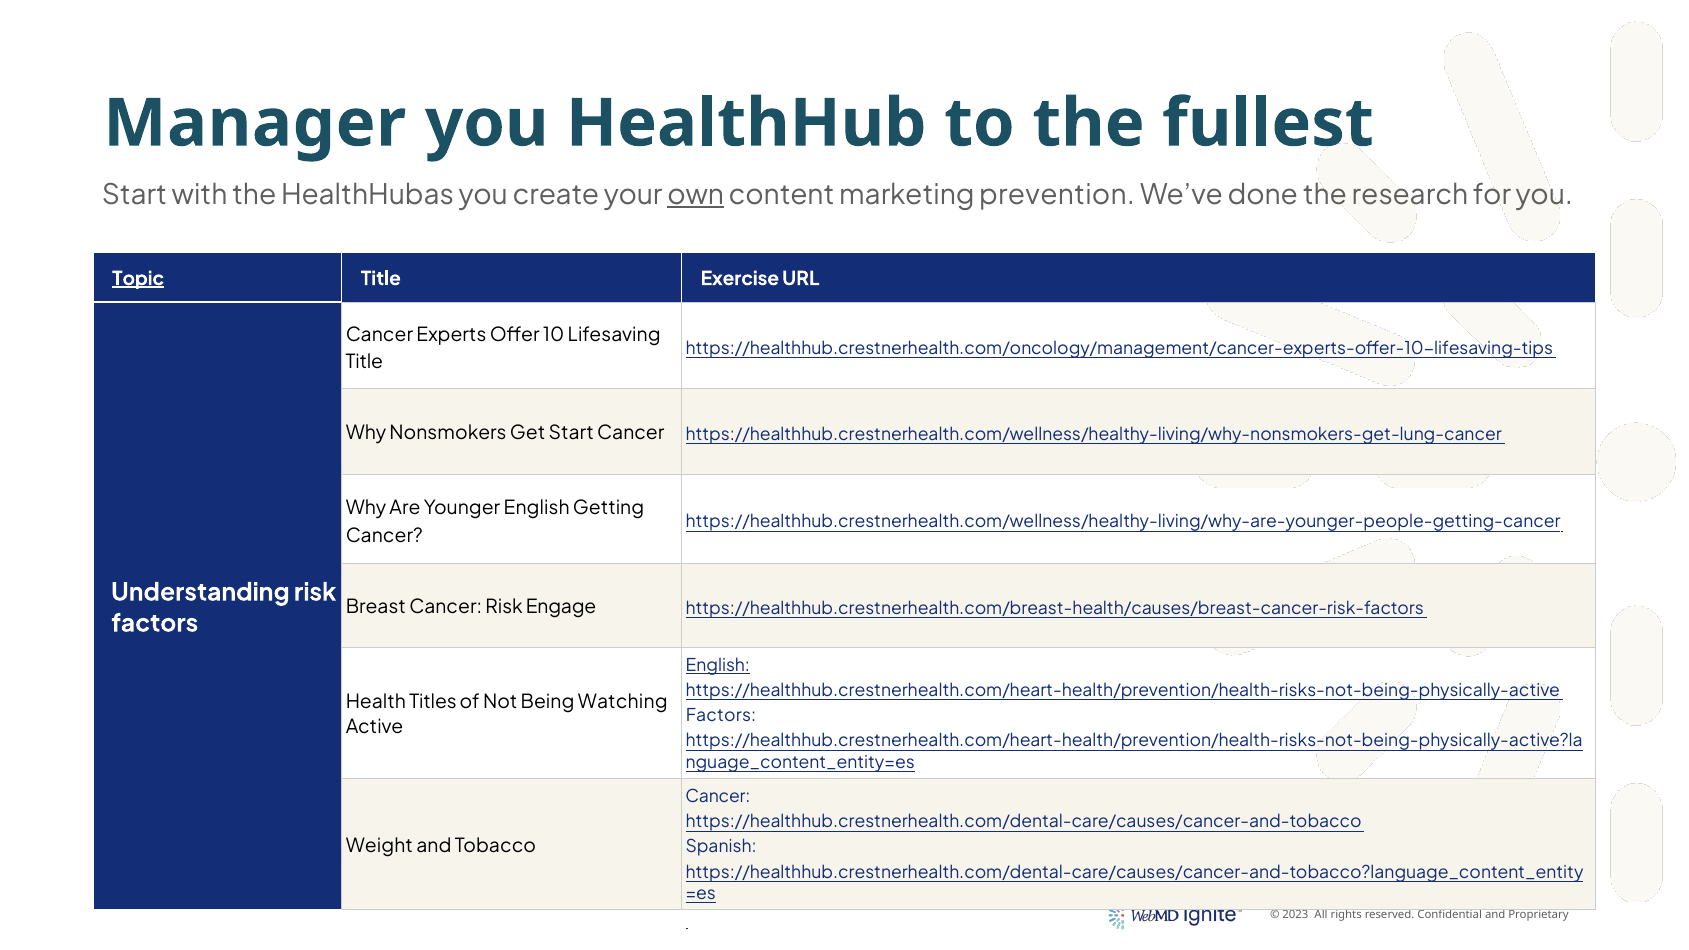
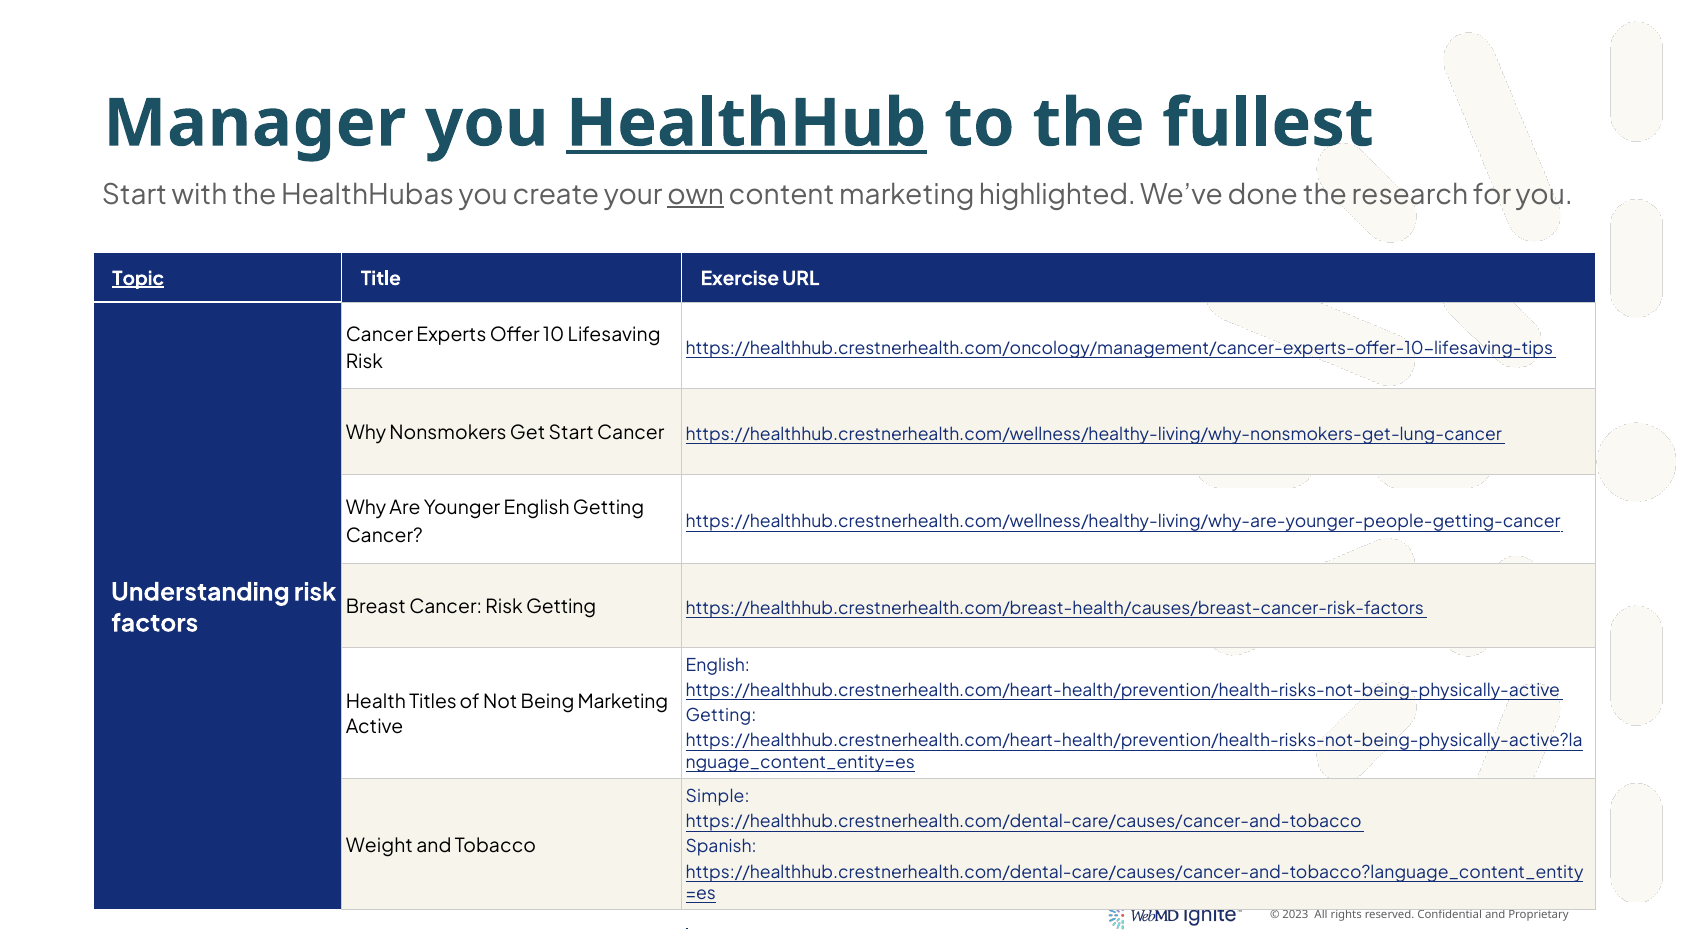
HealthHub underline: none -> present (746, 123)
prevention: prevention -> highlighted (1057, 195)
Title: Title -> Risk (364, 363)
Risk Engage: Engage -> Getting (561, 607)
English underline: present -> none (718, 666)
Being Watching: Watching -> Marketing (623, 702)
Factors: Factors -> Getting (721, 716)
Cancer: Cancer -> Simple (718, 797)
